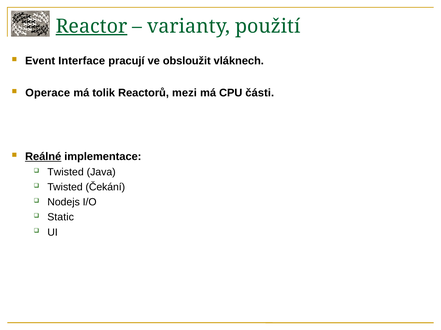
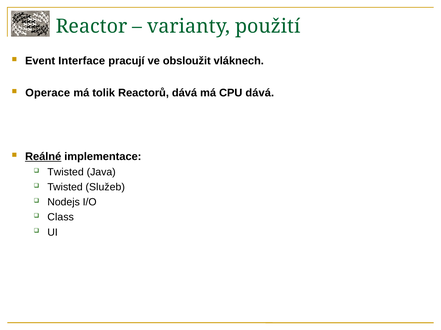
Reactor underline: present -> none (92, 26)
Reactorů mezi: mezi -> dává (185, 93)
CPU části: části -> dává (260, 93)
Čekání: Čekání -> Služeb (105, 187)
Static: Static -> Class (61, 218)
